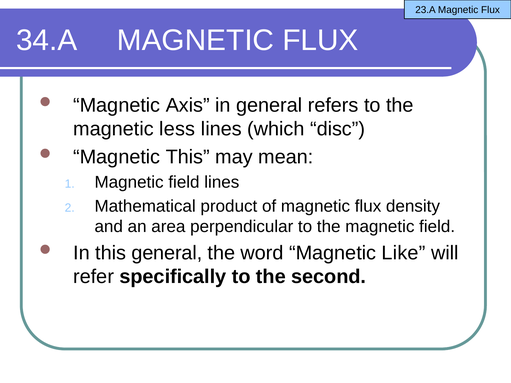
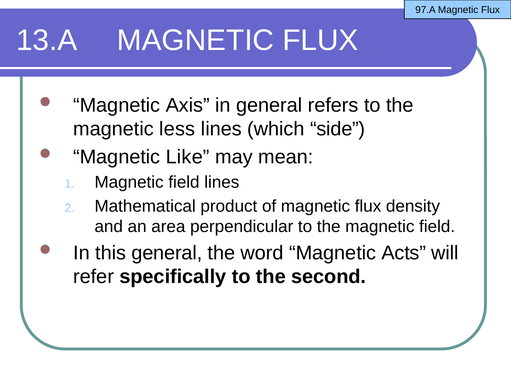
23.A: 23.A -> 97.A (425, 10)
34.A: 34.A -> 13.A (47, 40)
disc: disc -> side (338, 129)
Magnetic This: This -> Like (188, 157)
Like: Like -> Acts (404, 253)
